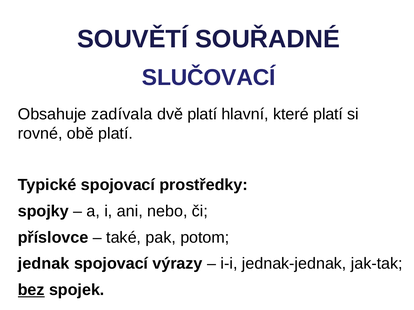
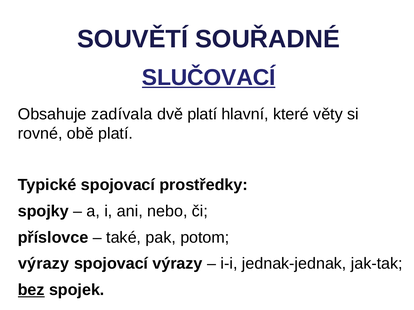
SLUČOVACÍ underline: none -> present (209, 78)
které platí: platí -> věty (328, 114)
jednak: jednak -> výrazy (44, 264)
